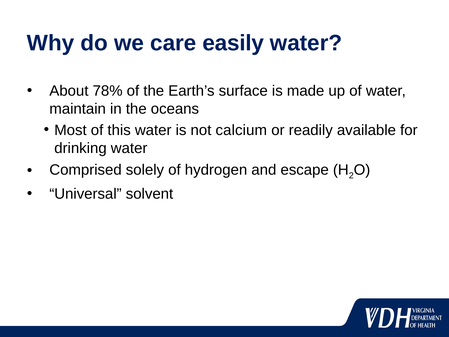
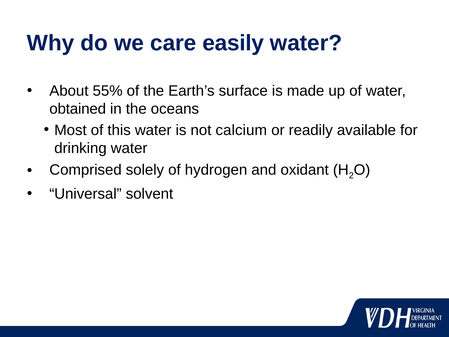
78%: 78% -> 55% (108, 91)
maintain: maintain -> obtained (78, 109)
escape: escape -> oxidant (305, 170)
